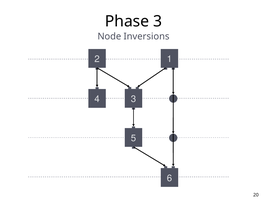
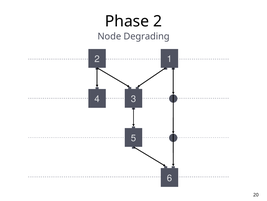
Phase 3: 3 -> 2 (158, 21)
Inversions: Inversions -> Degrading (147, 36)
